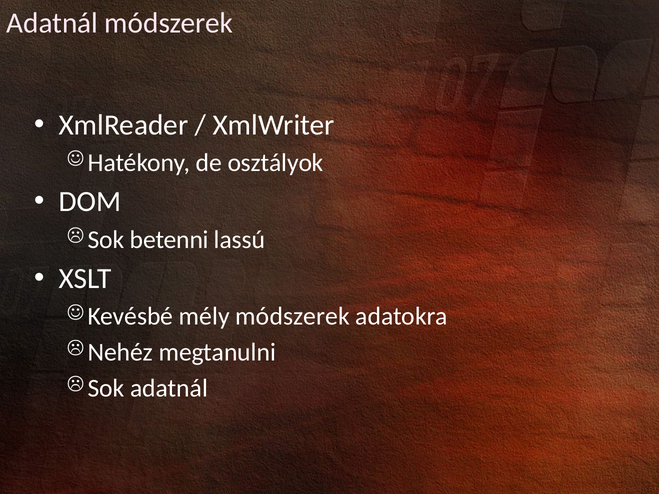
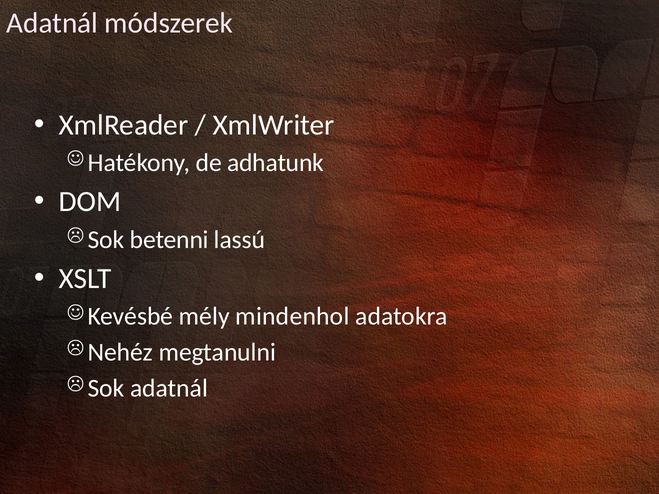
osztályok: osztályok -> adhatunk (276, 163)
mély módszerek: módszerek -> mindenhol (292, 317)
